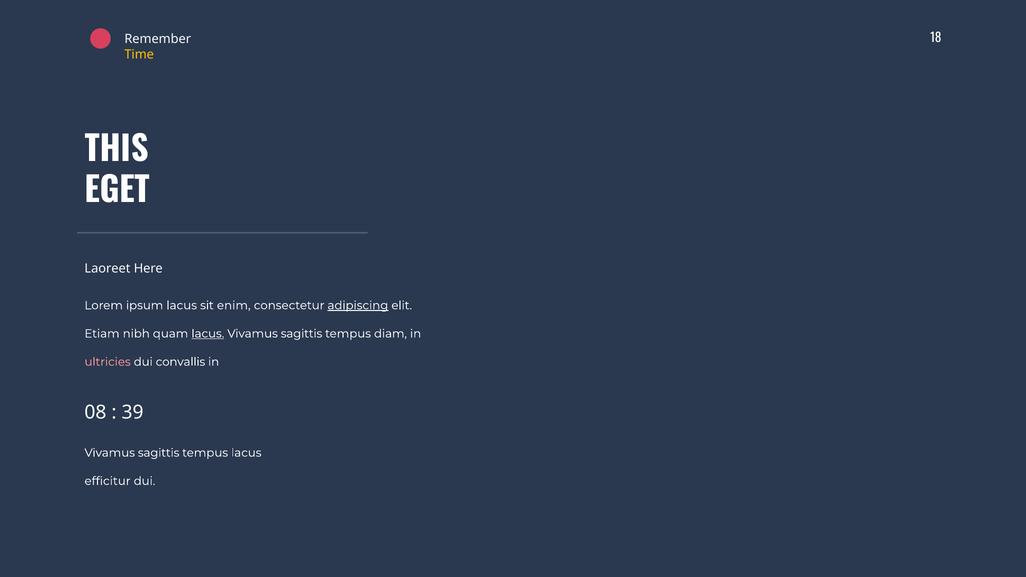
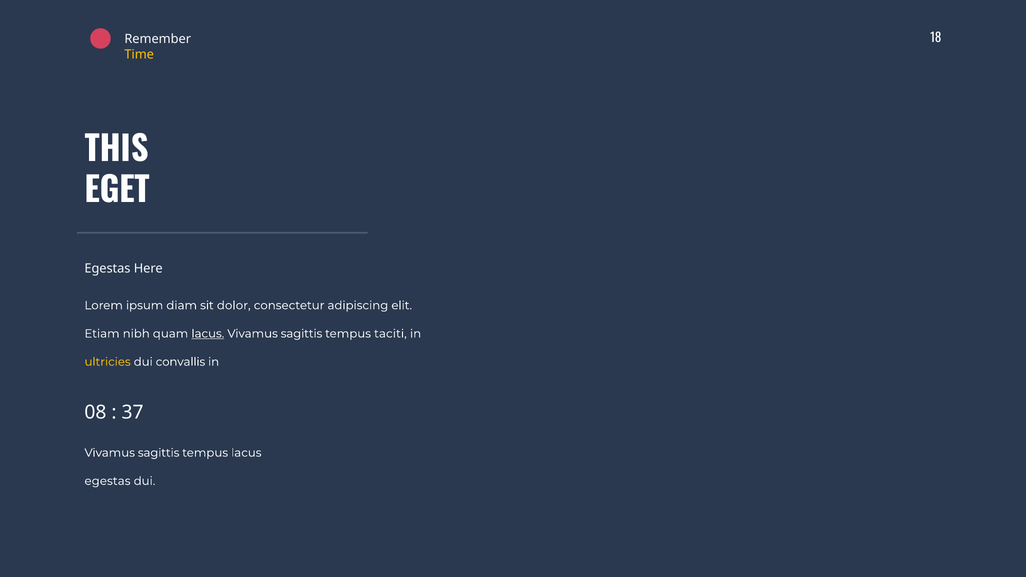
Laoreet: Laoreet -> Egestas (107, 269)
ipsum lacus: lacus -> diam (182, 305)
enim: enim -> dolor (234, 305)
adipiscing underline: present -> none (358, 305)
diam: diam -> taciti (390, 334)
ultricies colour: pink -> yellow (108, 362)
39: 39 -> 37 (133, 413)
efficitur: efficitur -> egestas (107, 481)
